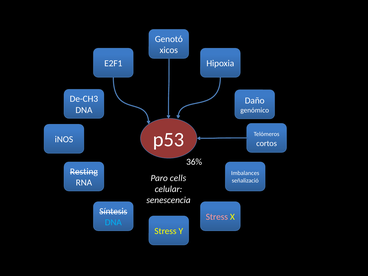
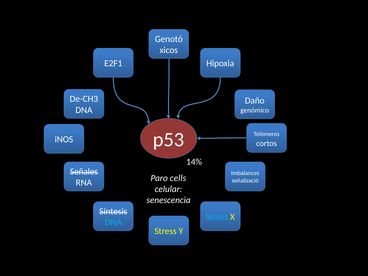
36%: 36% -> 14% (194, 162)
Resting: Resting -> Señales (84, 172)
Stress colour: pink -> light blue (217, 217)
